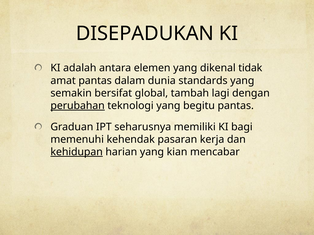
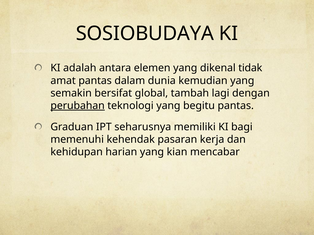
DISEPADUKAN: DISEPADUKAN -> SOSIOBUDAYA (145, 34)
standards: standards -> kemudian (203, 81)
kehidupan underline: present -> none (77, 152)
